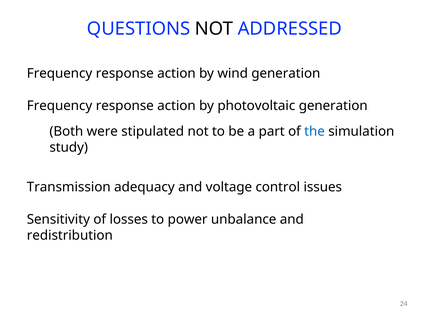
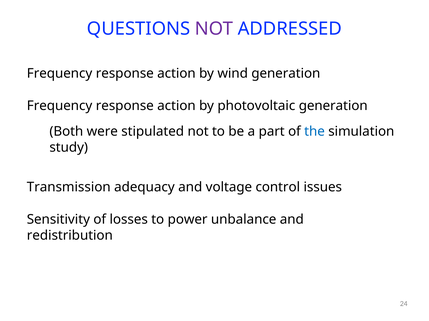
NOT colour: black -> purple (214, 29)
